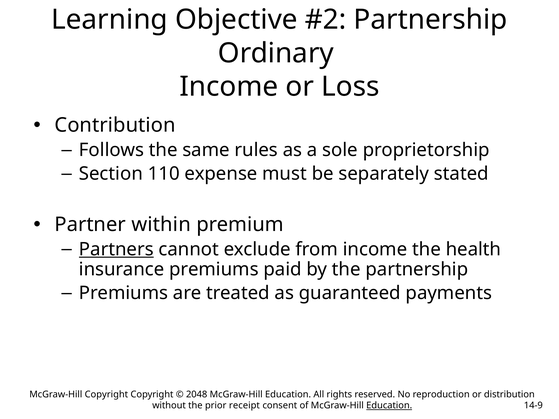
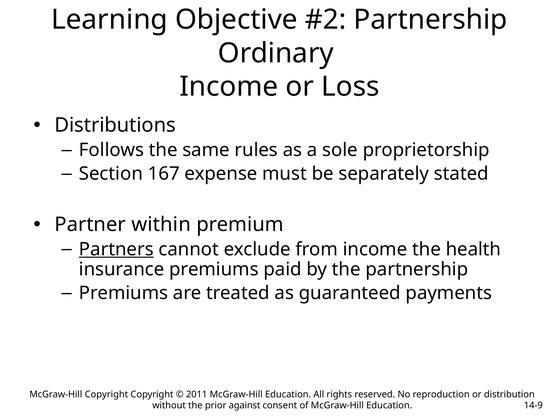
Contribution: Contribution -> Distributions (115, 125)
110: 110 -> 167 (164, 174)
2048: 2048 -> 2011 (197, 395)
receipt: receipt -> against (245, 406)
Education underline: present -> none (389, 406)
